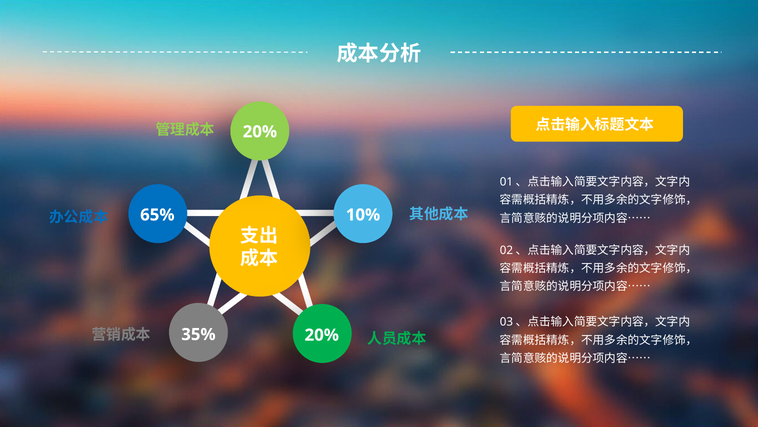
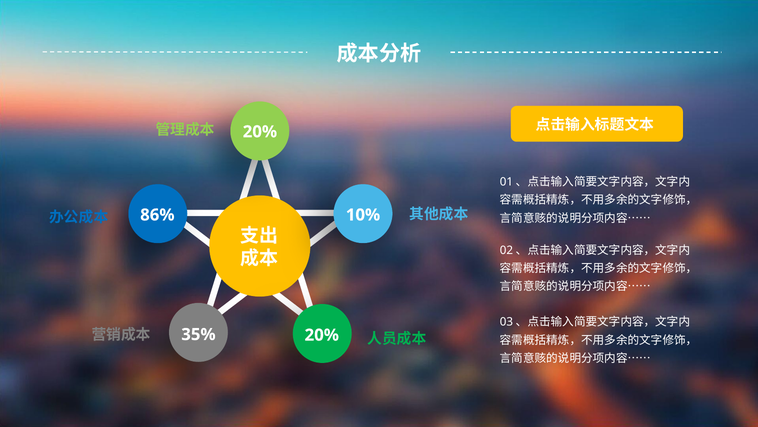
65%: 65% -> 86% (157, 215)
